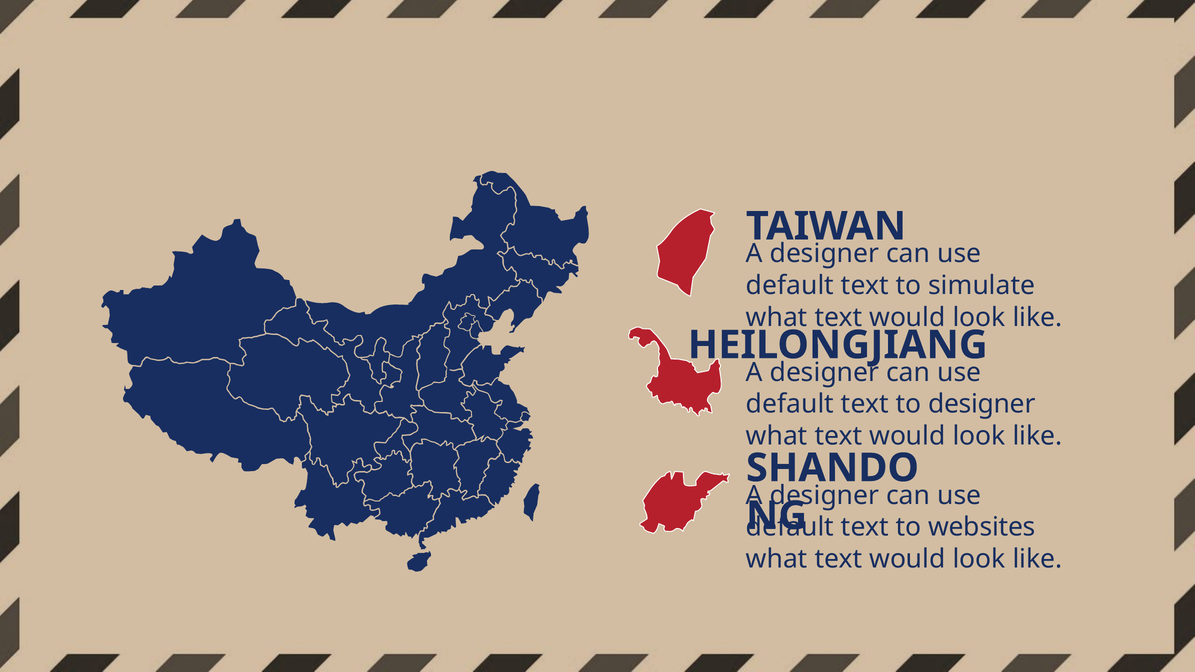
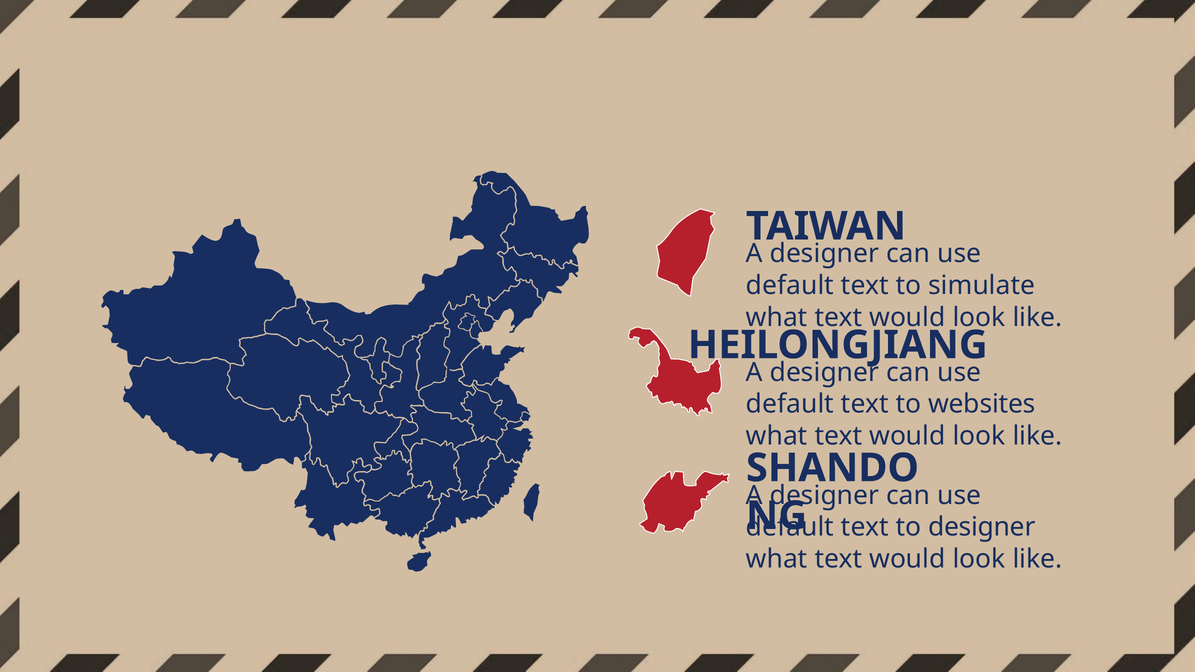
to designer: designer -> websites (982, 404)
to websites: websites -> designer (982, 527)
